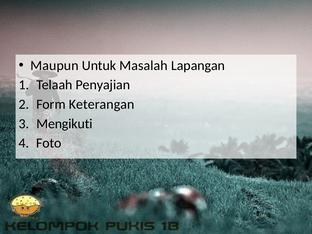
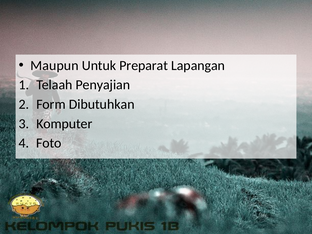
Masalah: Masalah -> Preparat (144, 65)
Keterangan: Keterangan -> Dibutuhkan (102, 104)
Mengikuti: Mengikuti -> Komputer (64, 124)
